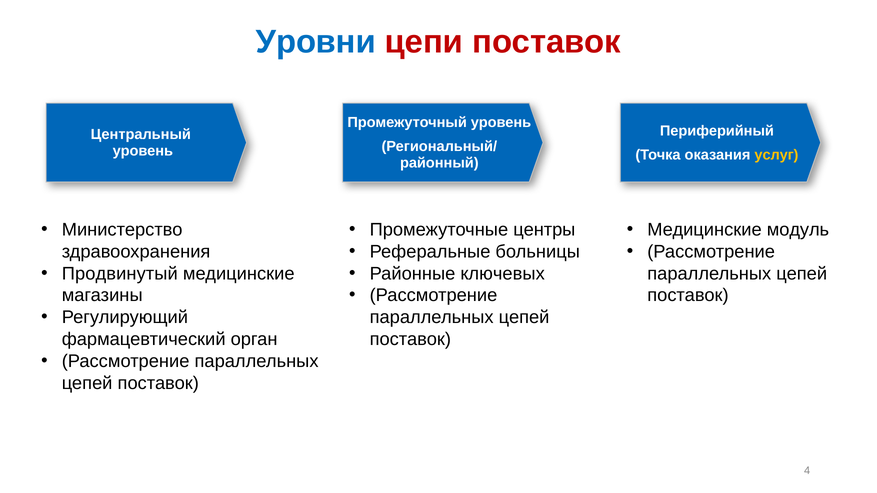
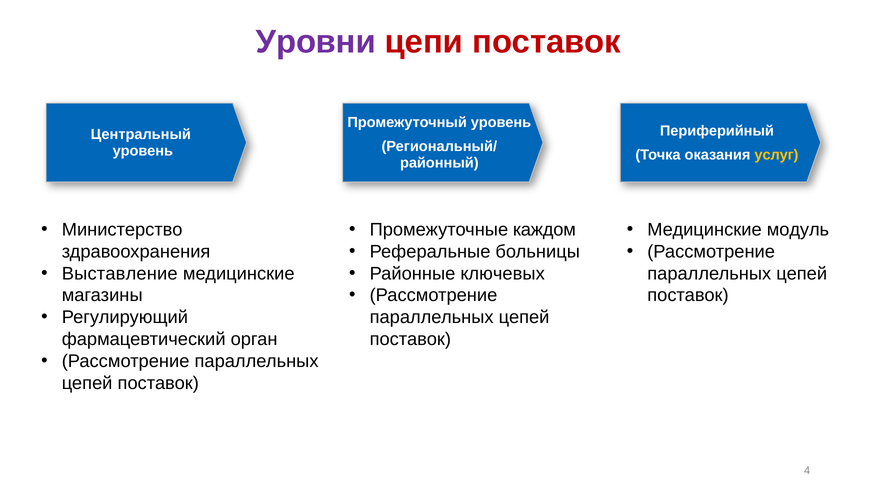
Уровни colour: blue -> purple (316, 42)
центры: центры -> каждом (544, 230)
Продвинутый: Продвинутый -> Выставление (120, 274)
